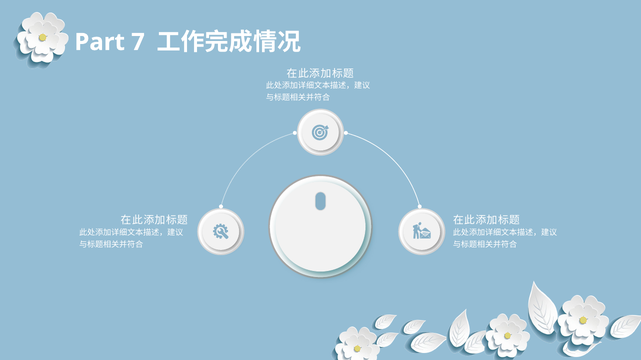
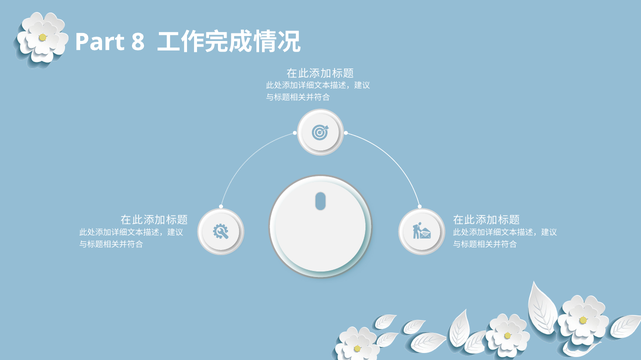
7: 7 -> 8 (138, 42)
